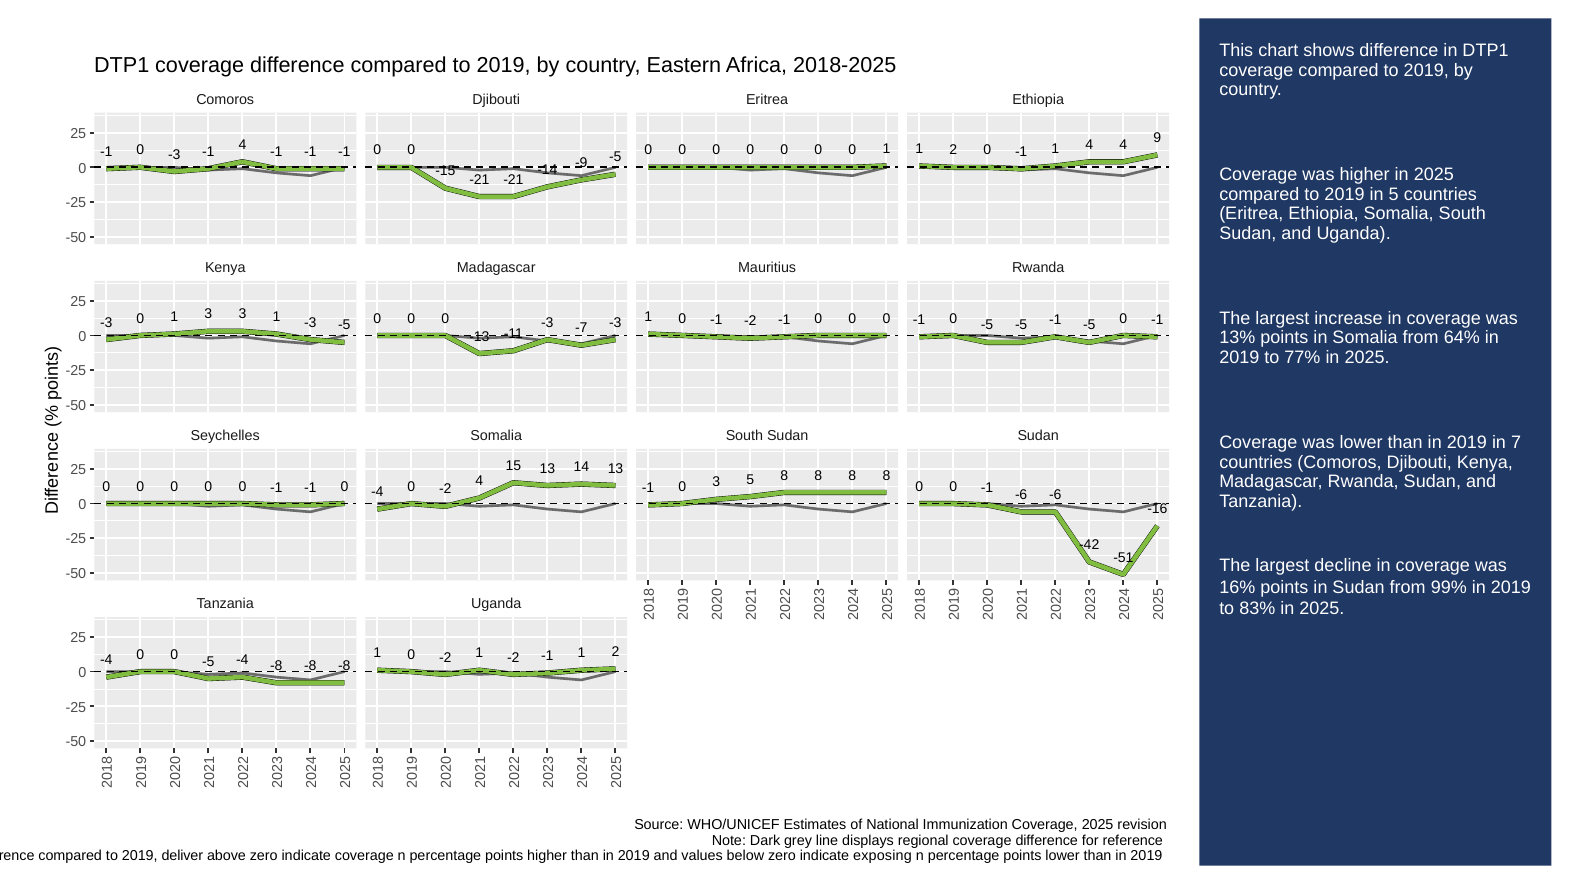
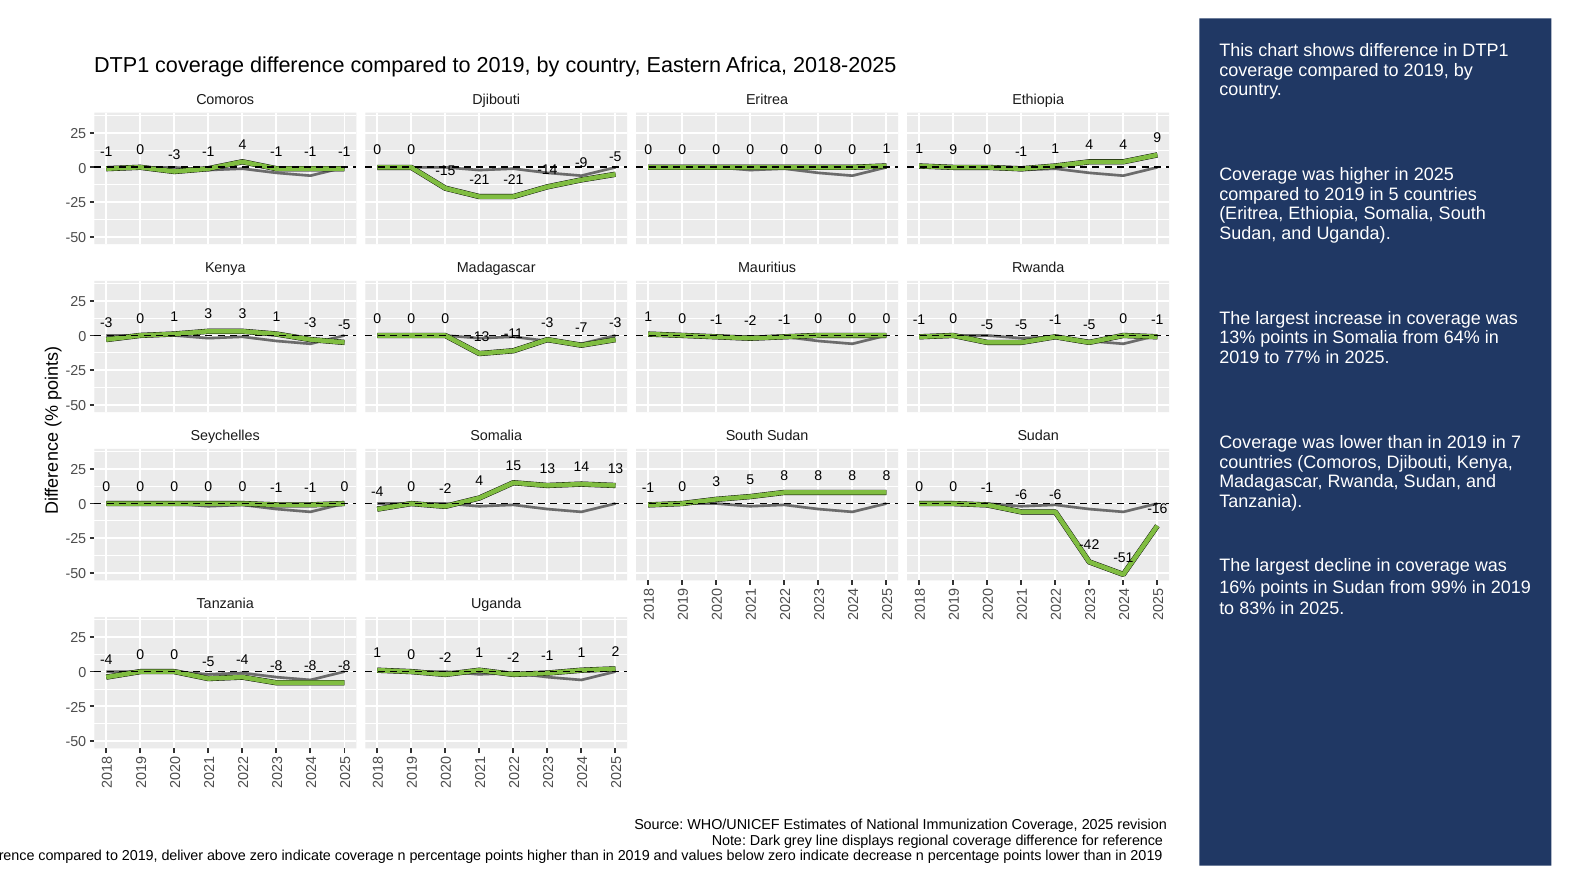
2: 2 -> 9 (953, 150)
exposing: exposing -> decrease (883, 856)
